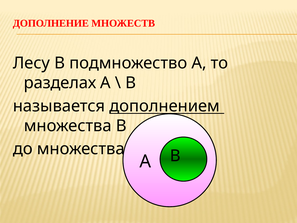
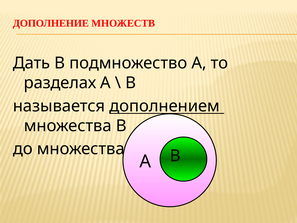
Лесу: Лесу -> Дать (31, 63)
